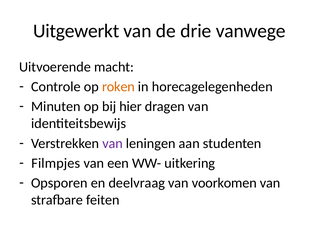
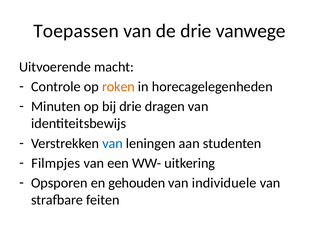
Uitgewerkt: Uitgewerkt -> Toepassen (76, 31)
bij hier: hier -> drie (131, 107)
van colour: purple -> blue (113, 144)
deelvraag: deelvraag -> gehouden (137, 183)
voorkomen: voorkomen -> individuele (224, 183)
